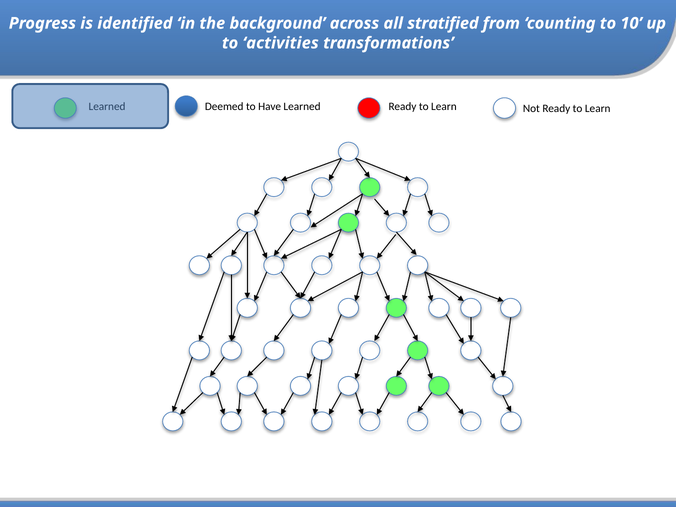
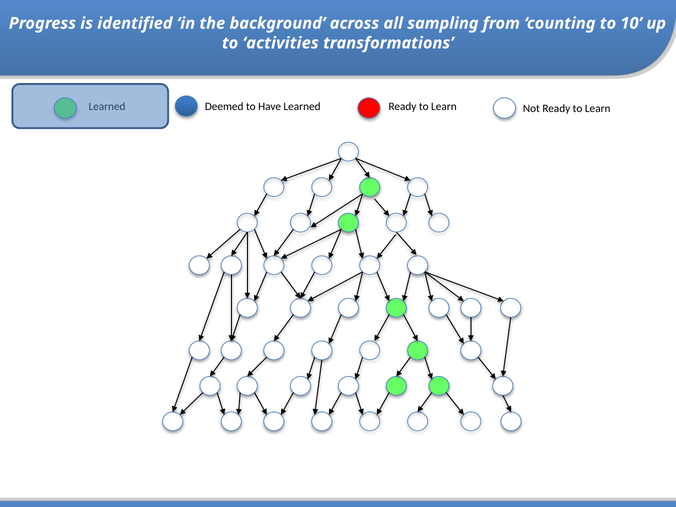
stratified: stratified -> sampling (443, 23)
